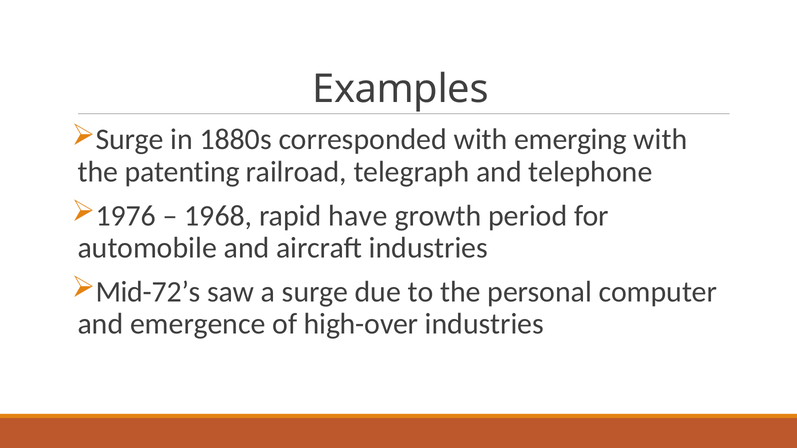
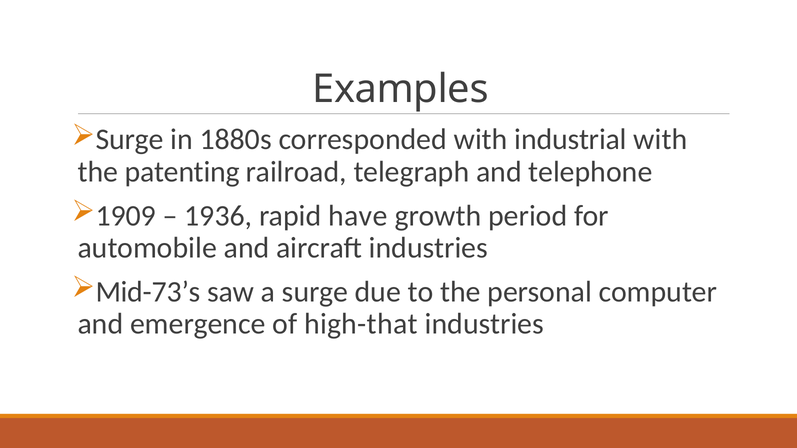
emerging: emerging -> industrial (571, 140)
1976: 1976 -> 1909 (126, 216)
1968: 1968 -> 1936 (218, 216)
Mid-72’s: Mid-72’s -> Mid-73’s (148, 292)
high-over: high-over -> high-that (361, 324)
